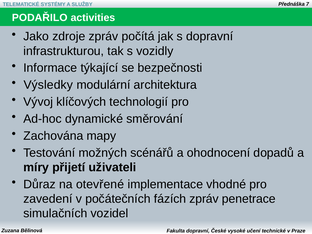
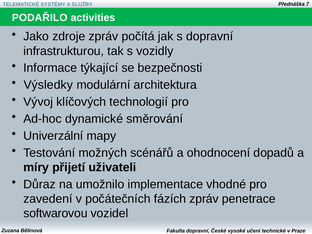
Zachována: Zachována -> Univerzální (53, 136)
otevřené: otevřené -> umožnilo (100, 184)
simulačních: simulačních -> softwarovou (55, 213)
